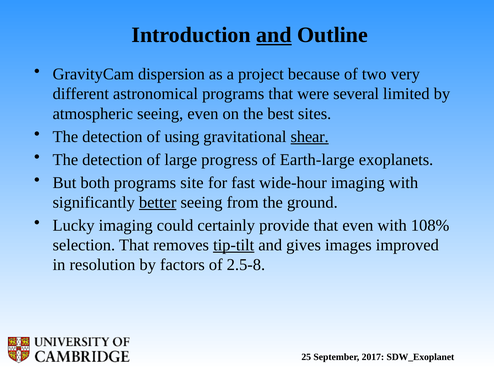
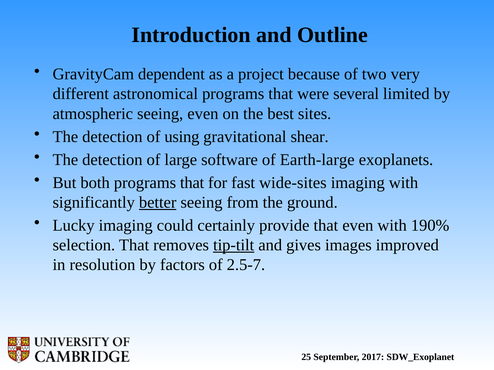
and underline: present -> none (274, 35)
dispersion: dispersion -> dependent (171, 74)
shear underline: present -> none (310, 137)
progress: progress -> software (230, 160)
both programs site: site -> that (192, 183)
wide-hour: wide-hour -> wide-sites (293, 183)
108%: 108% -> 190% (430, 226)
2.5-8: 2.5-8 -> 2.5-7 (246, 265)
